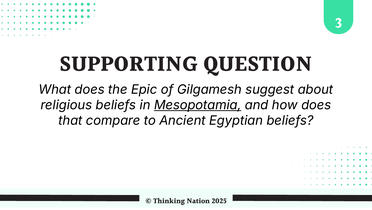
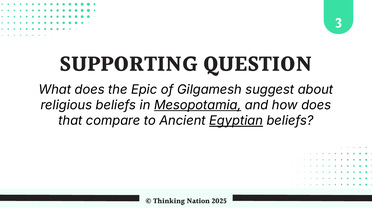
Egyptian underline: none -> present (236, 120)
